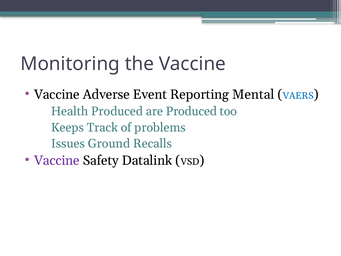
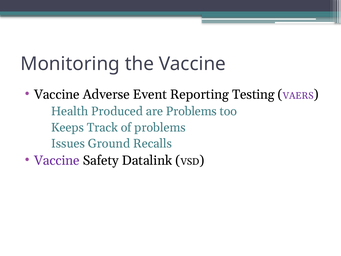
Mental: Mental -> Testing (253, 94)
VAERS colour: blue -> purple (298, 96)
are Produced: Produced -> Problems (191, 111)
